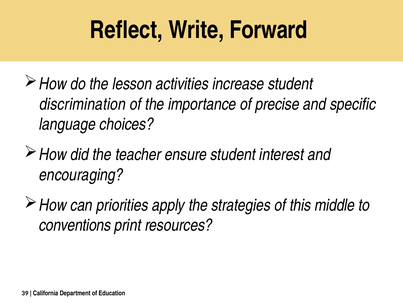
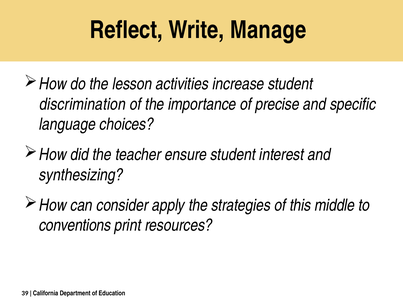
Forward: Forward -> Manage (268, 30)
encouraging: encouraging -> synthesizing (81, 174)
priorities: priorities -> consider (122, 205)
